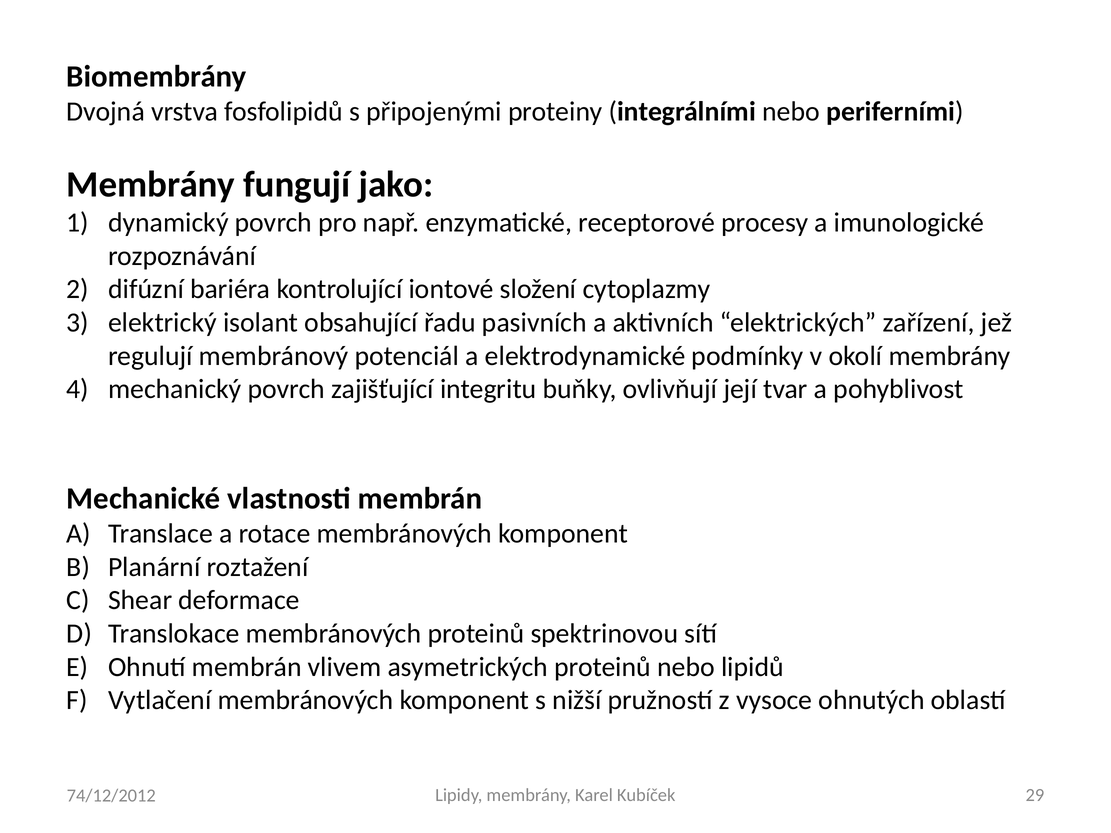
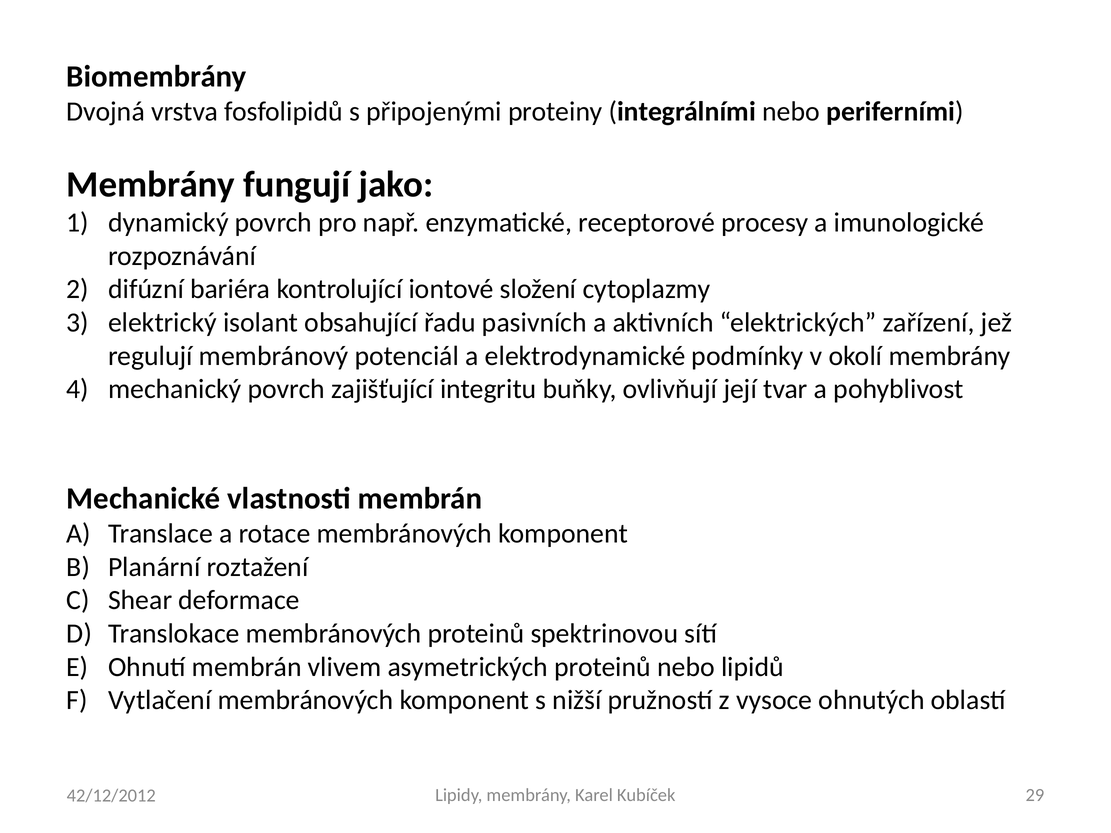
74/12/2012: 74/12/2012 -> 42/12/2012 (111, 796)
